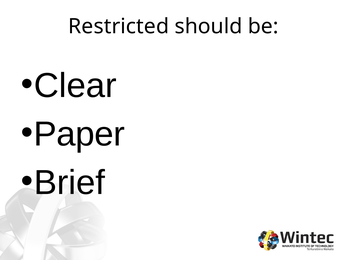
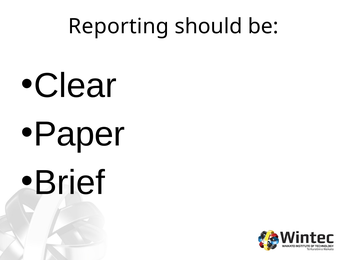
Restricted: Restricted -> Reporting (119, 26)
